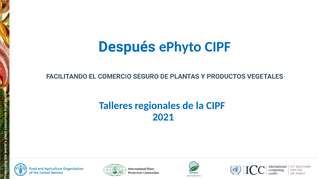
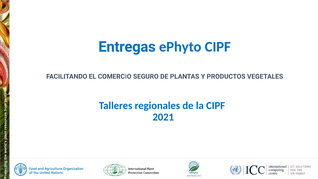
Después: Después -> Entregas (127, 47)
